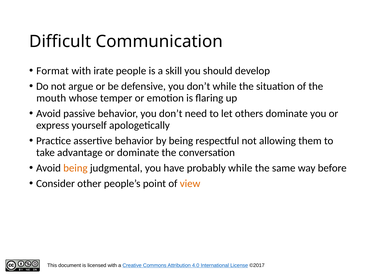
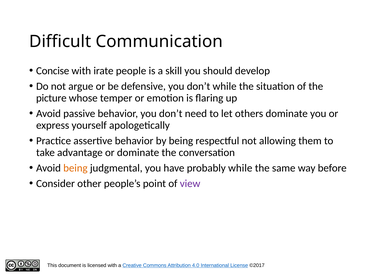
Format: Format -> Concise (53, 71)
mouth: mouth -> picture (51, 98)
view colour: orange -> purple (190, 184)
